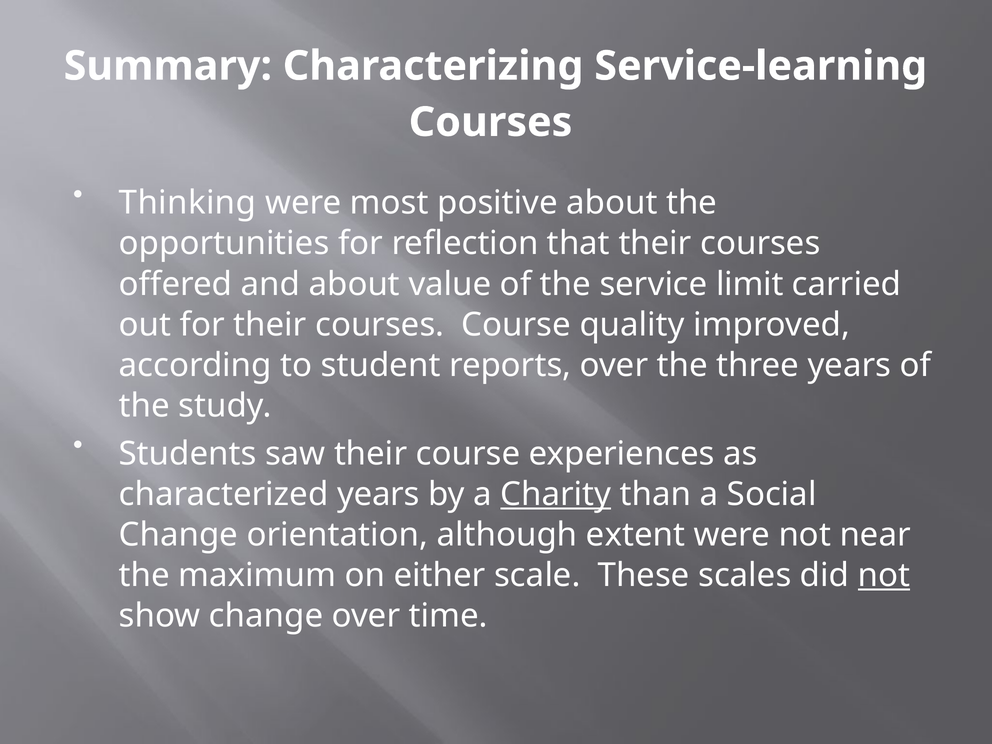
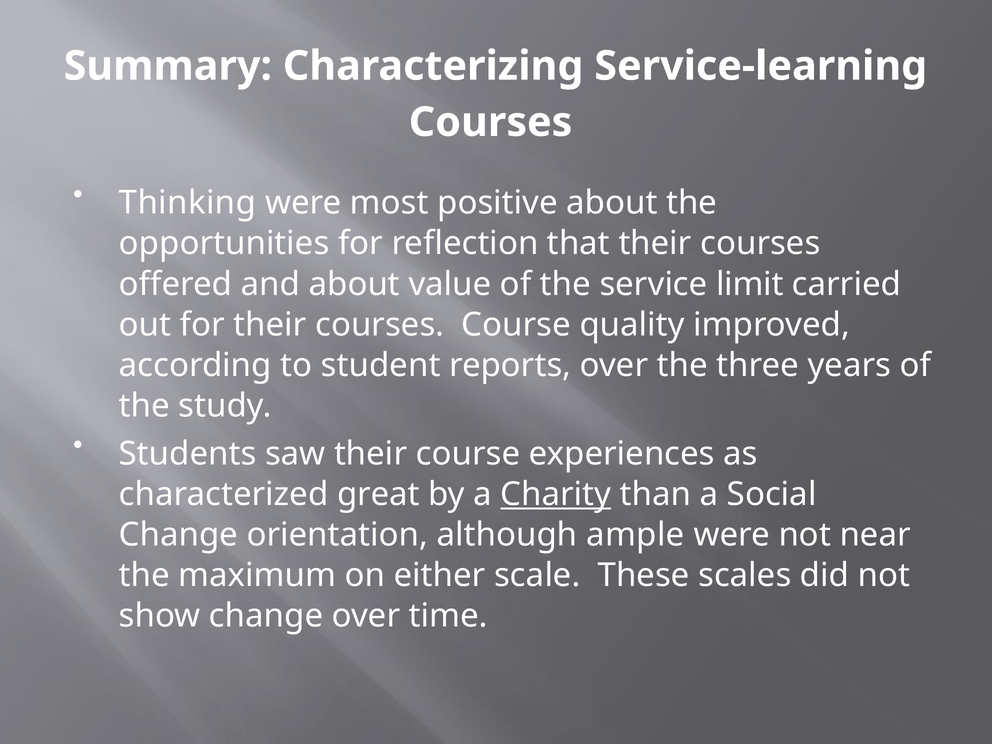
characterized years: years -> great (378, 494)
extent: extent -> ample (635, 535)
not underline: present -> none (884, 575)
